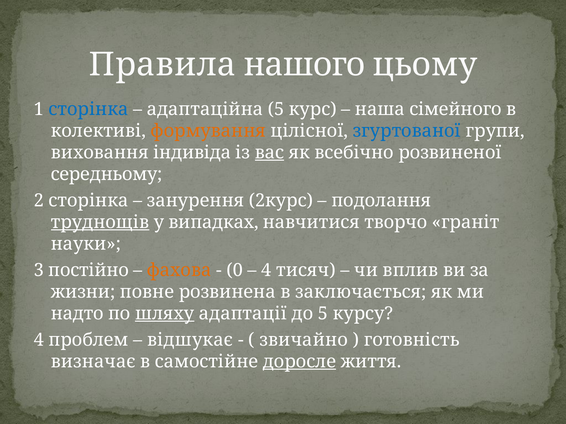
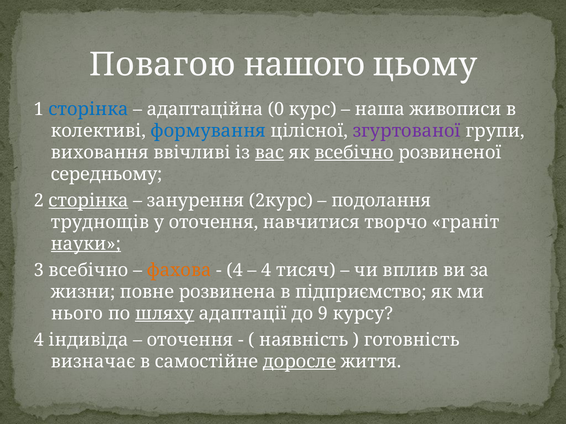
Правила: Правила -> Повагою (162, 65)
адаптаційна 5: 5 -> 0 (276, 109)
сімейного: сімейного -> живописи (455, 109)
формування colour: orange -> blue (208, 131)
згуртованої colour: blue -> purple (407, 131)
індивіда: індивіда -> ввічливі (192, 153)
всебічно underline: none -> present (354, 153)
сторінка underline: none -> present (89, 201)
труднощів underline: present -> none (100, 222)
у випадках: випадках -> оточення (214, 222)
науки underline: none -> present (86, 244)
3 постійно: постійно -> всебічно (88, 270)
0: 0 -> 4 (235, 270)
заключається: заключається -> підприємство (361, 292)
надто: надто -> нього (77, 314)
до 5: 5 -> 9 (323, 314)
проблем: проблем -> індивіда (88, 340)
відшукає: відшукає -> оточення (190, 340)
звичайно: звичайно -> наявність (304, 340)
